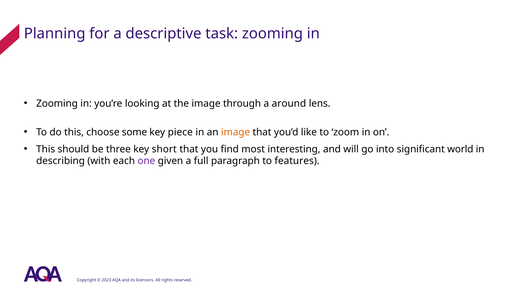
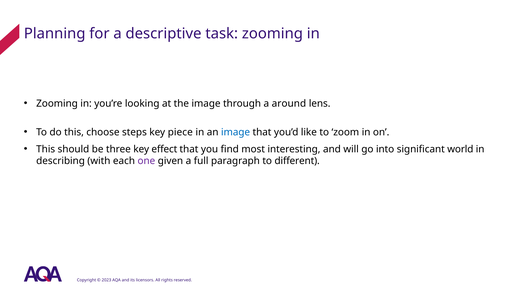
some: some -> steps (134, 132)
image colour: orange -> blue (236, 132)
short: short -> effect (164, 149)
features: features -> different (297, 161)
